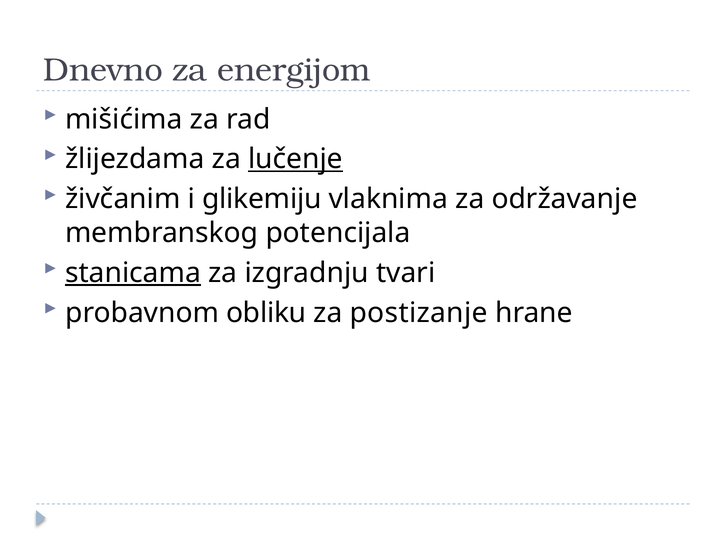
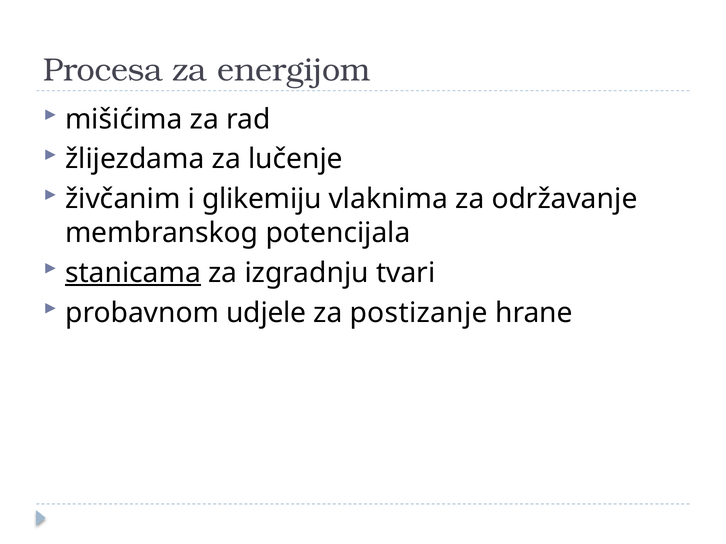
Dnevno: Dnevno -> Procesa (103, 70)
lučenje underline: present -> none (295, 159)
obliku: obliku -> udjele (266, 313)
